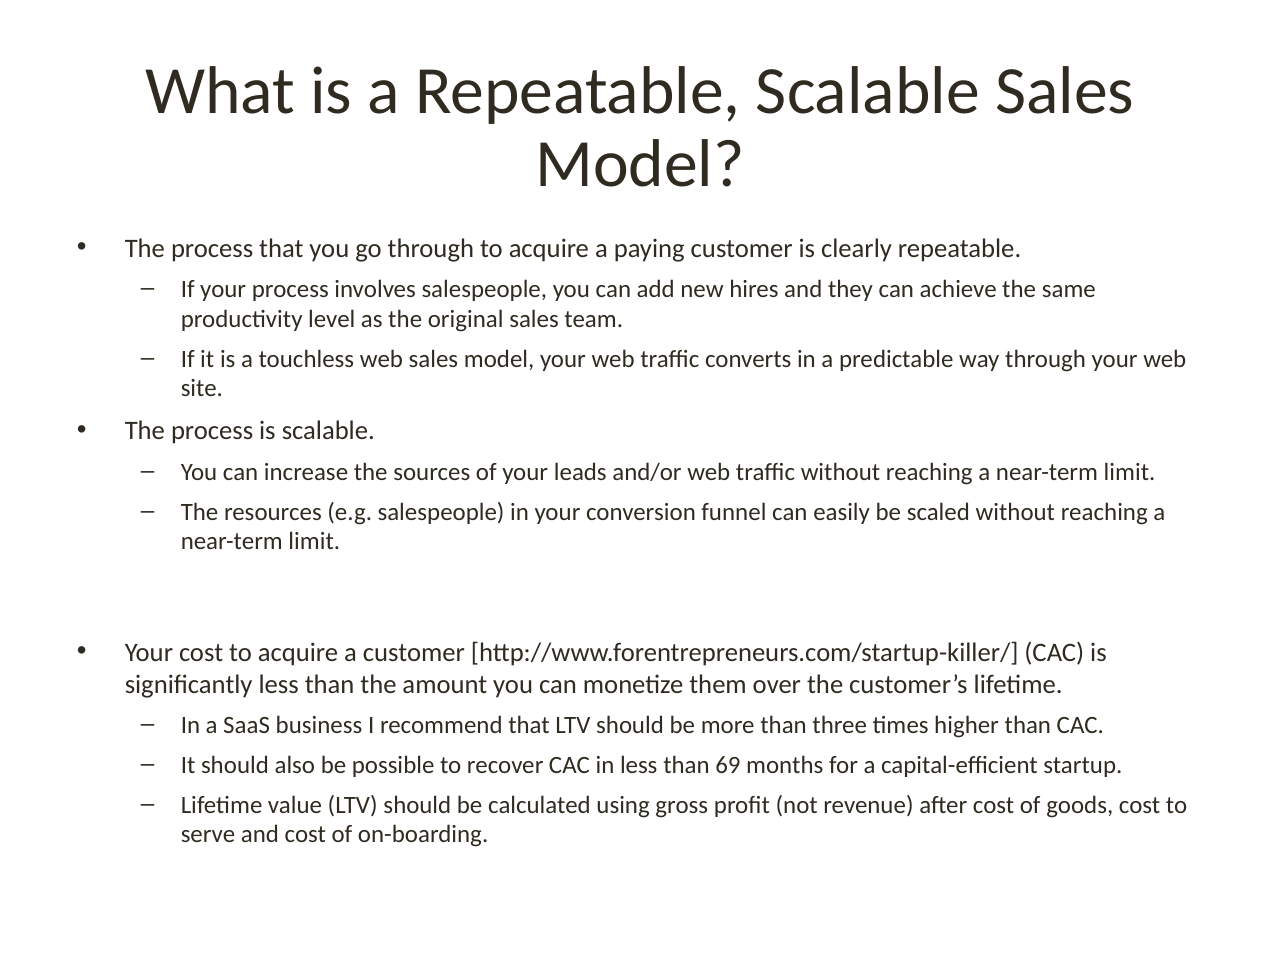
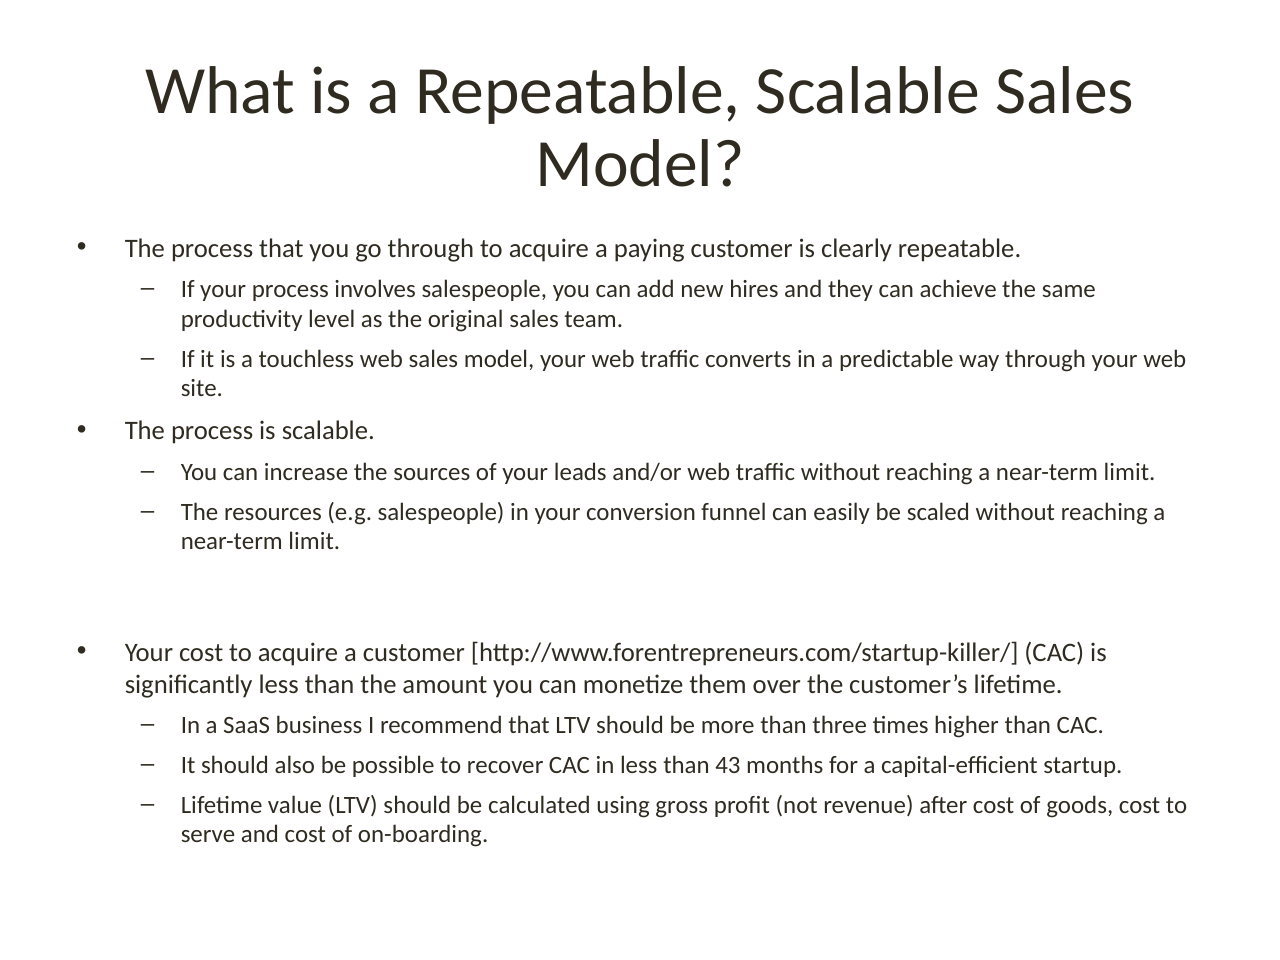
69: 69 -> 43 (728, 765)
